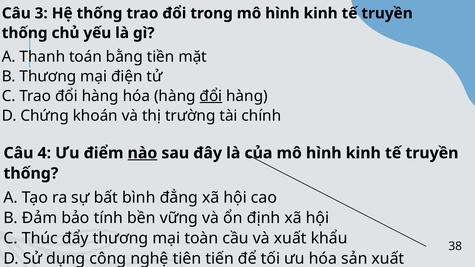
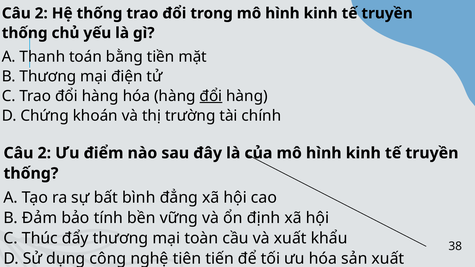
3: 3 -> 2 (41, 13)
4: 4 -> 2 (44, 153)
nào underline: present -> none (142, 153)
